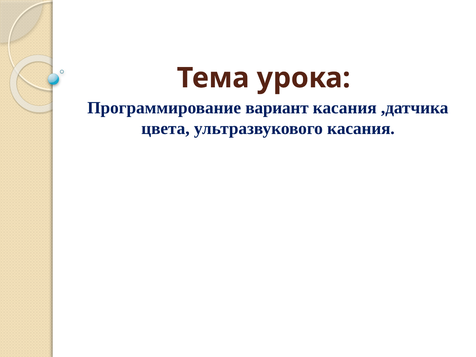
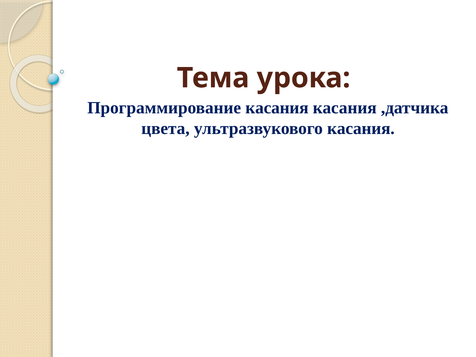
Программирование вариант: вариант -> касания (277, 108)
